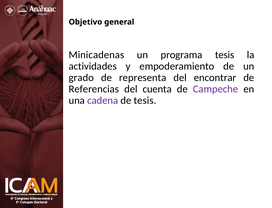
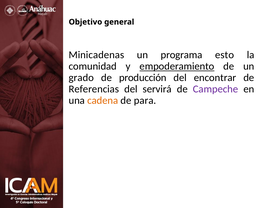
programa tesis: tesis -> esto (225, 55)
actividades: actividades -> comunidad (93, 67)
empoderamiento underline: none -> present (177, 67)
representa: representa -> producción (143, 78)
cuenta: cuenta -> servirá (157, 89)
cadena colour: purple -> orange (103, 101)
de tesis: tesis -> para (145, 101)
